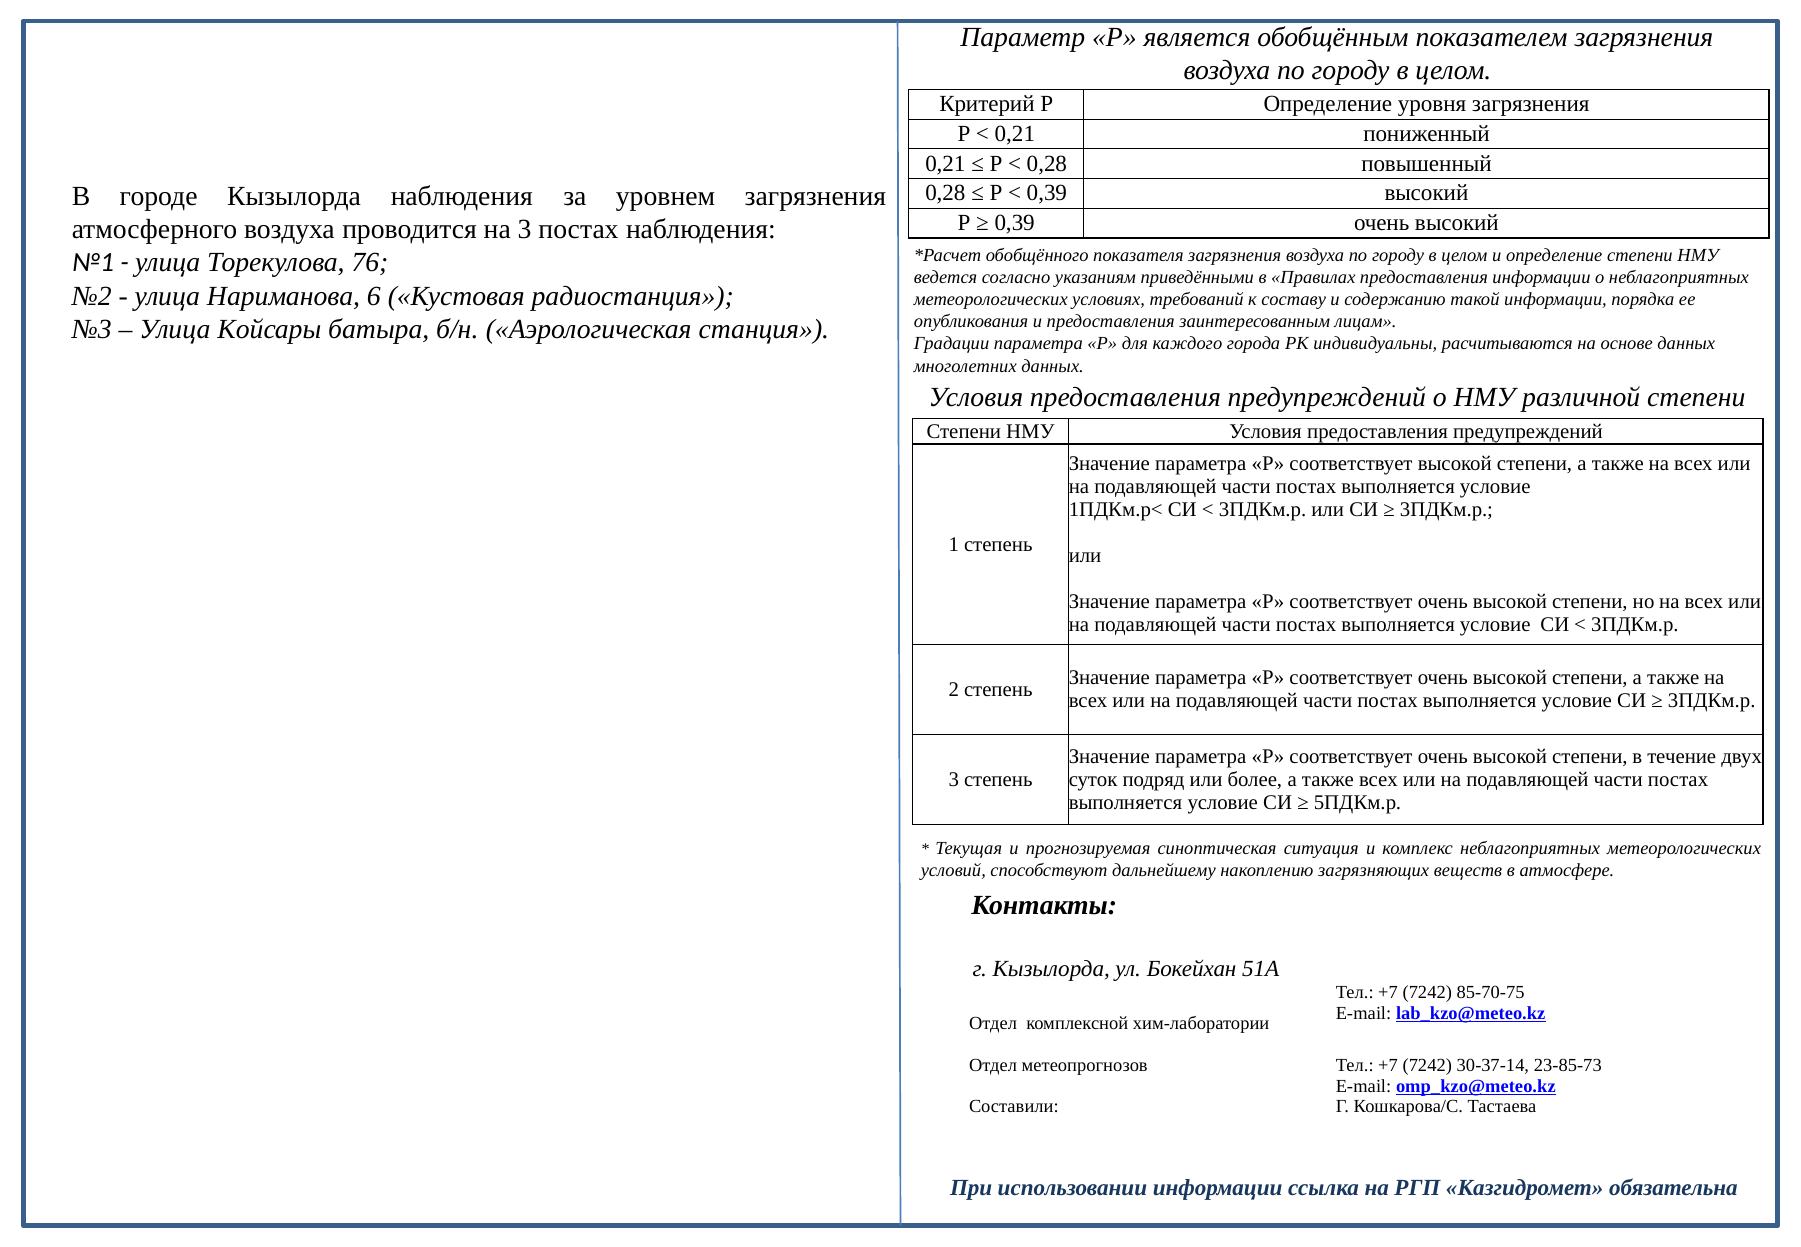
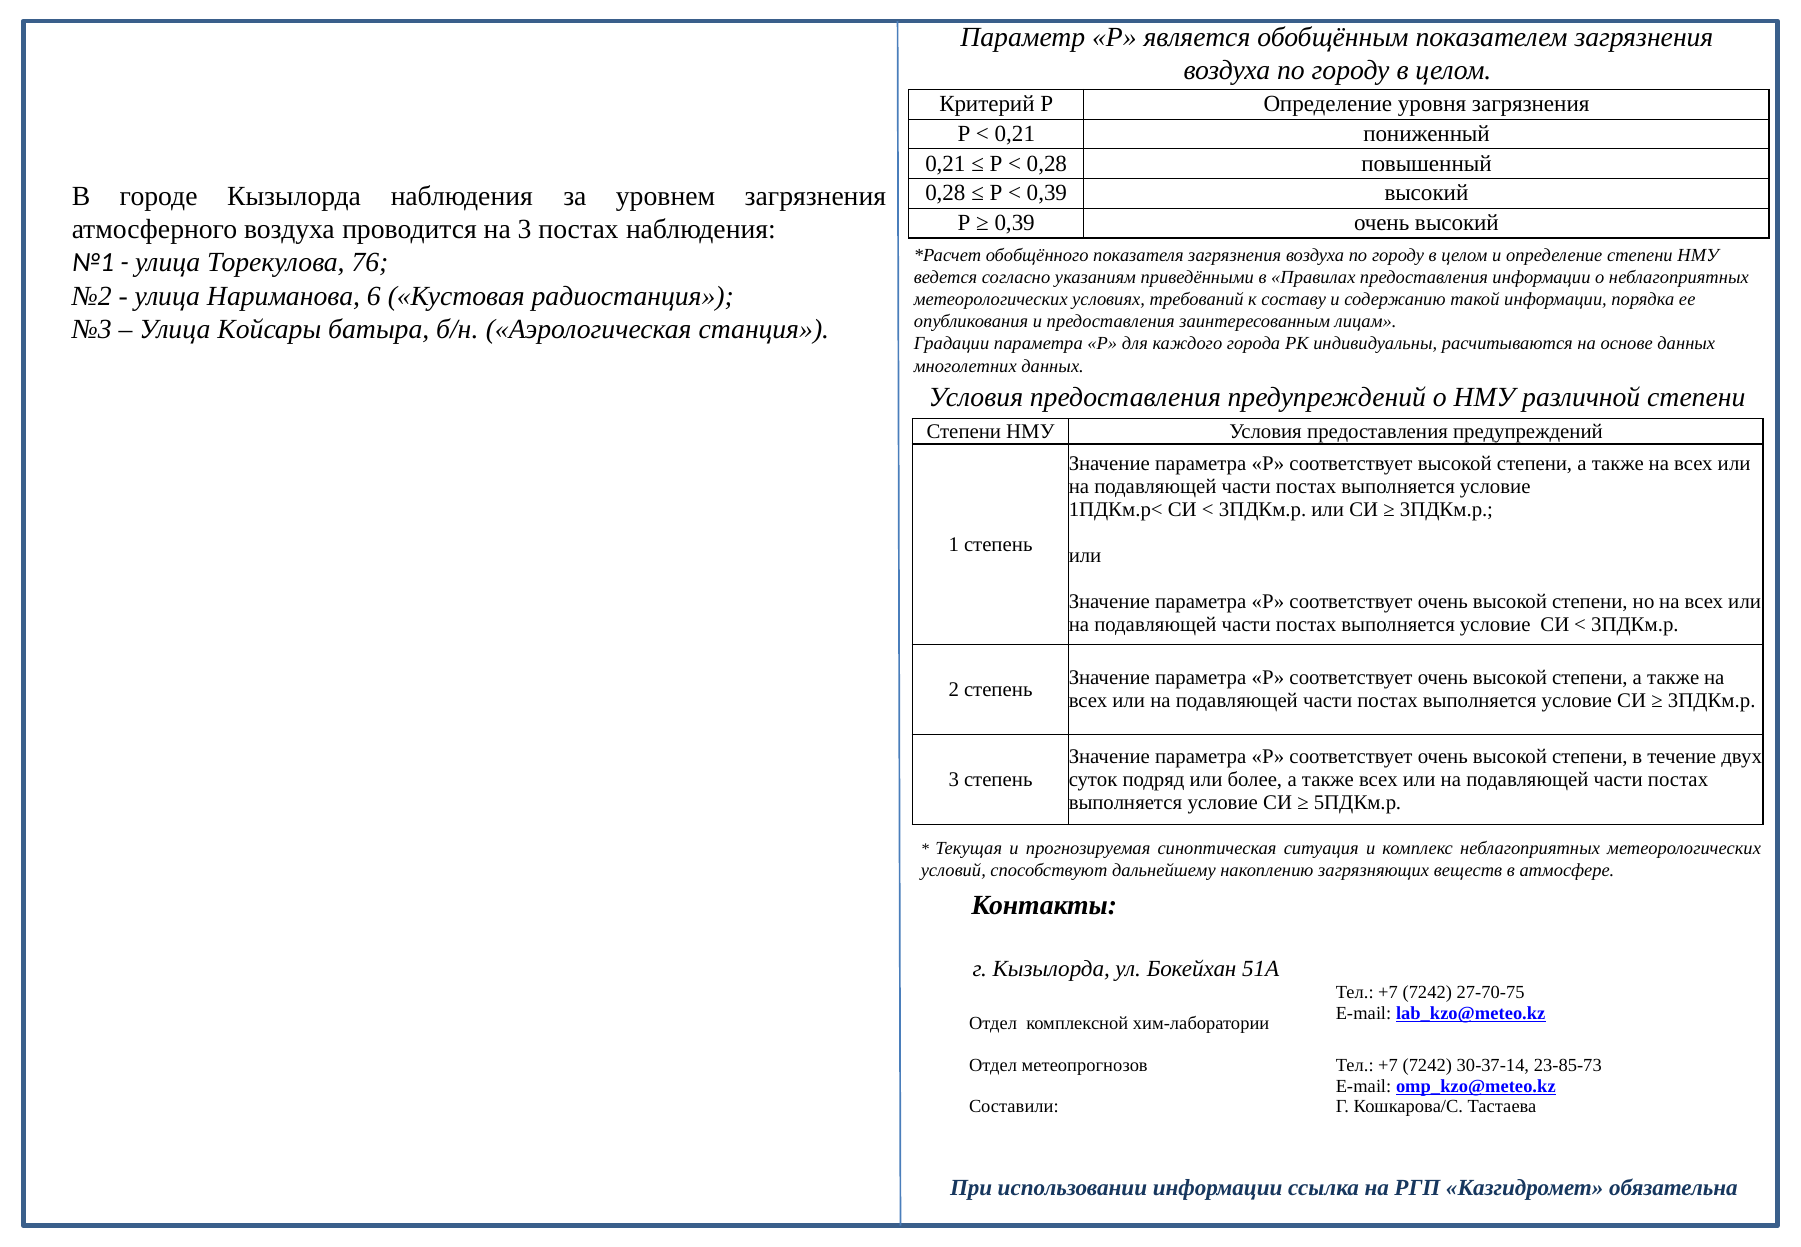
85-70-75: 85-70-75 -> 27-70-75 (1491, 993)
